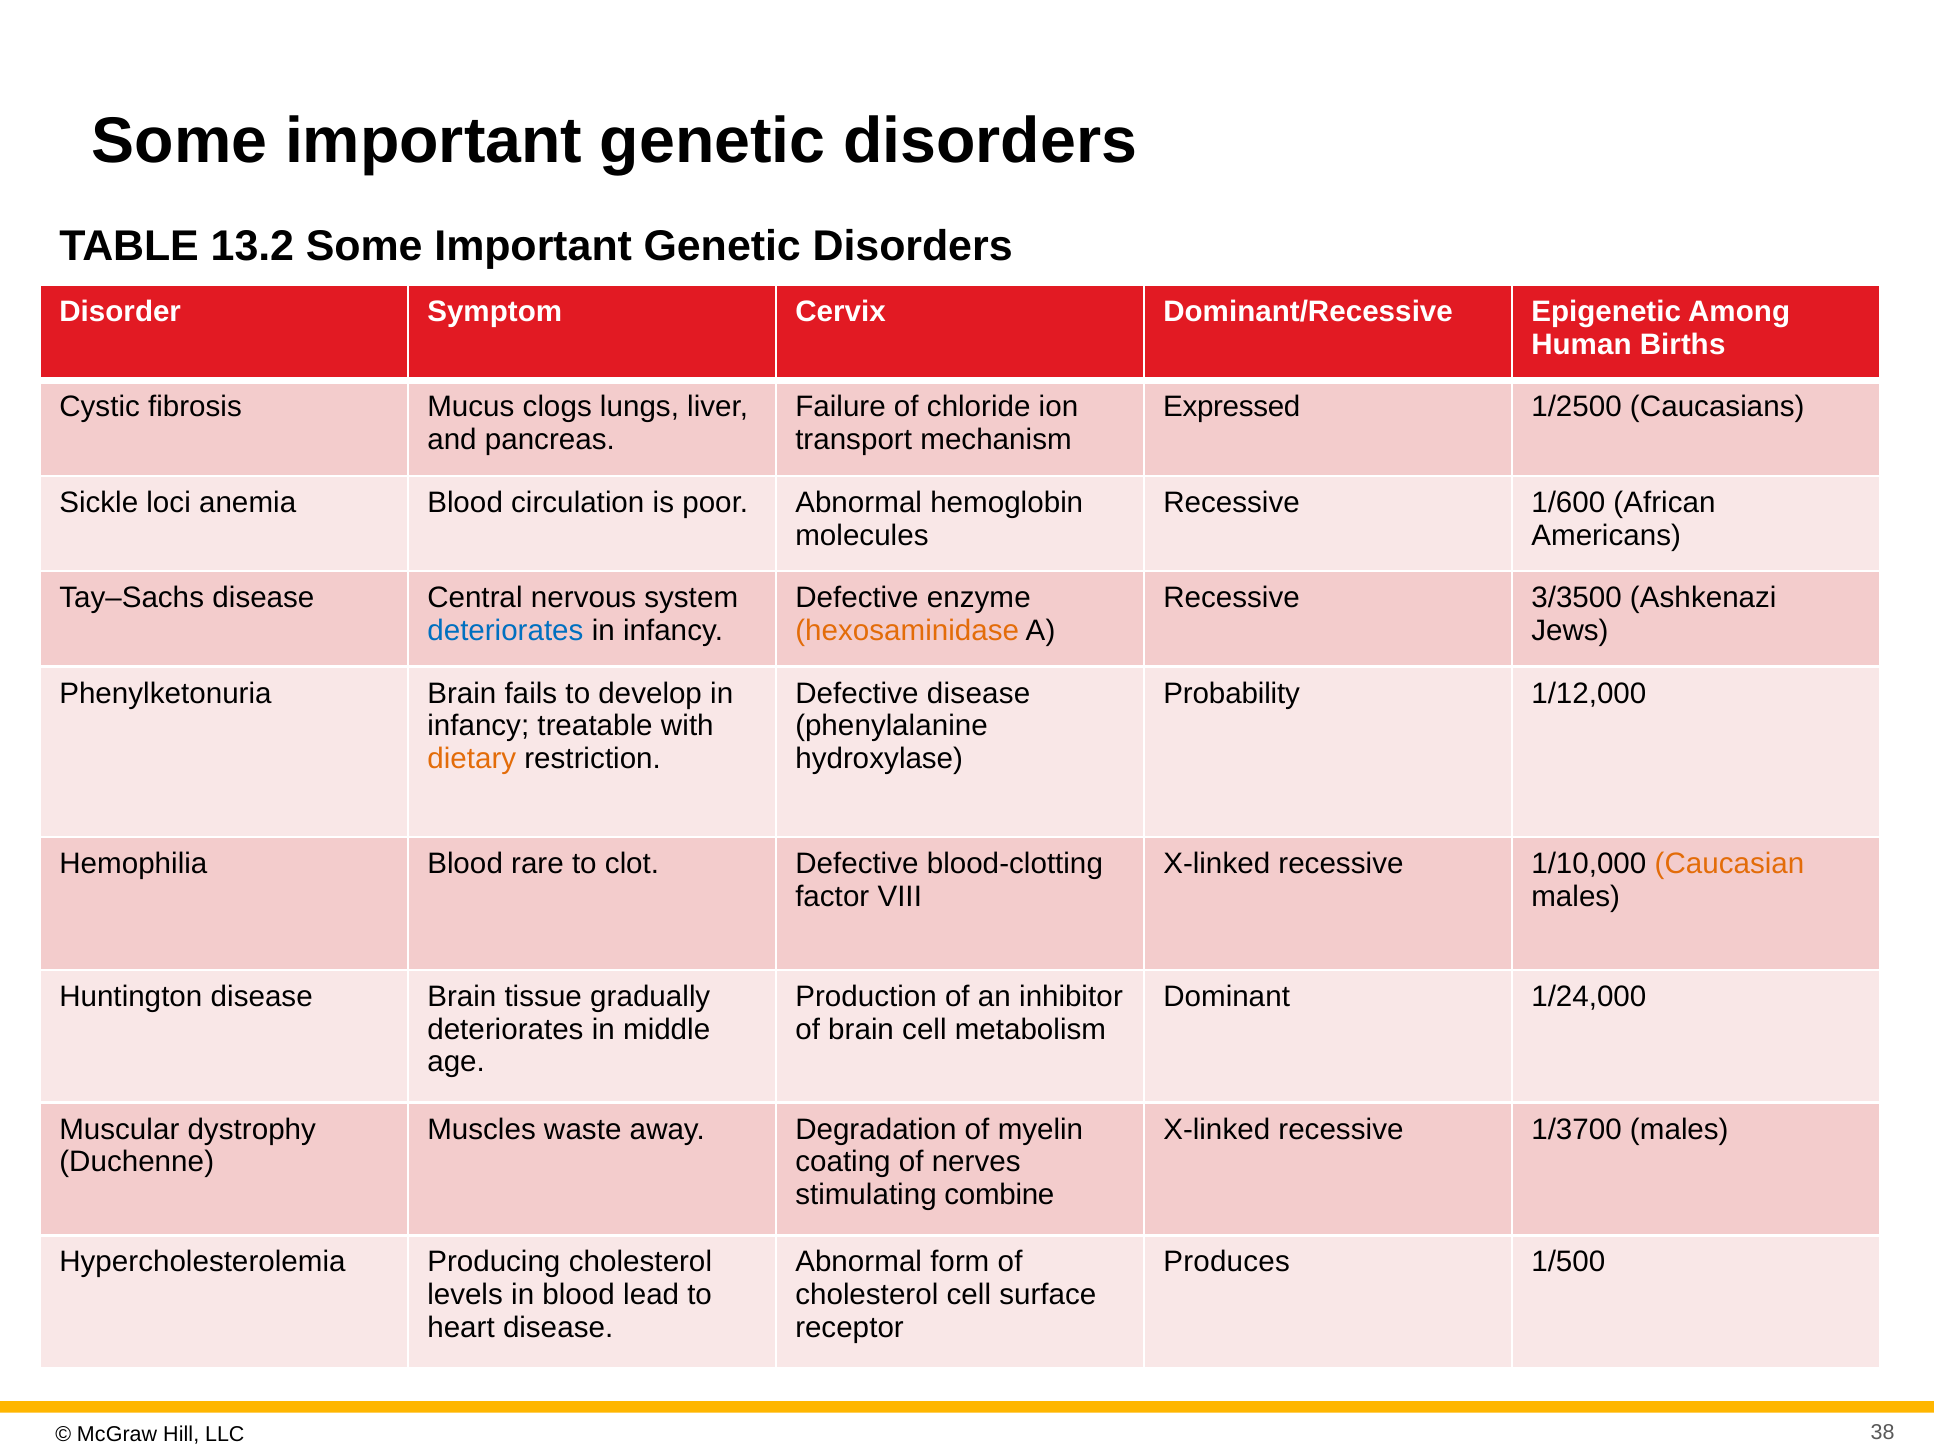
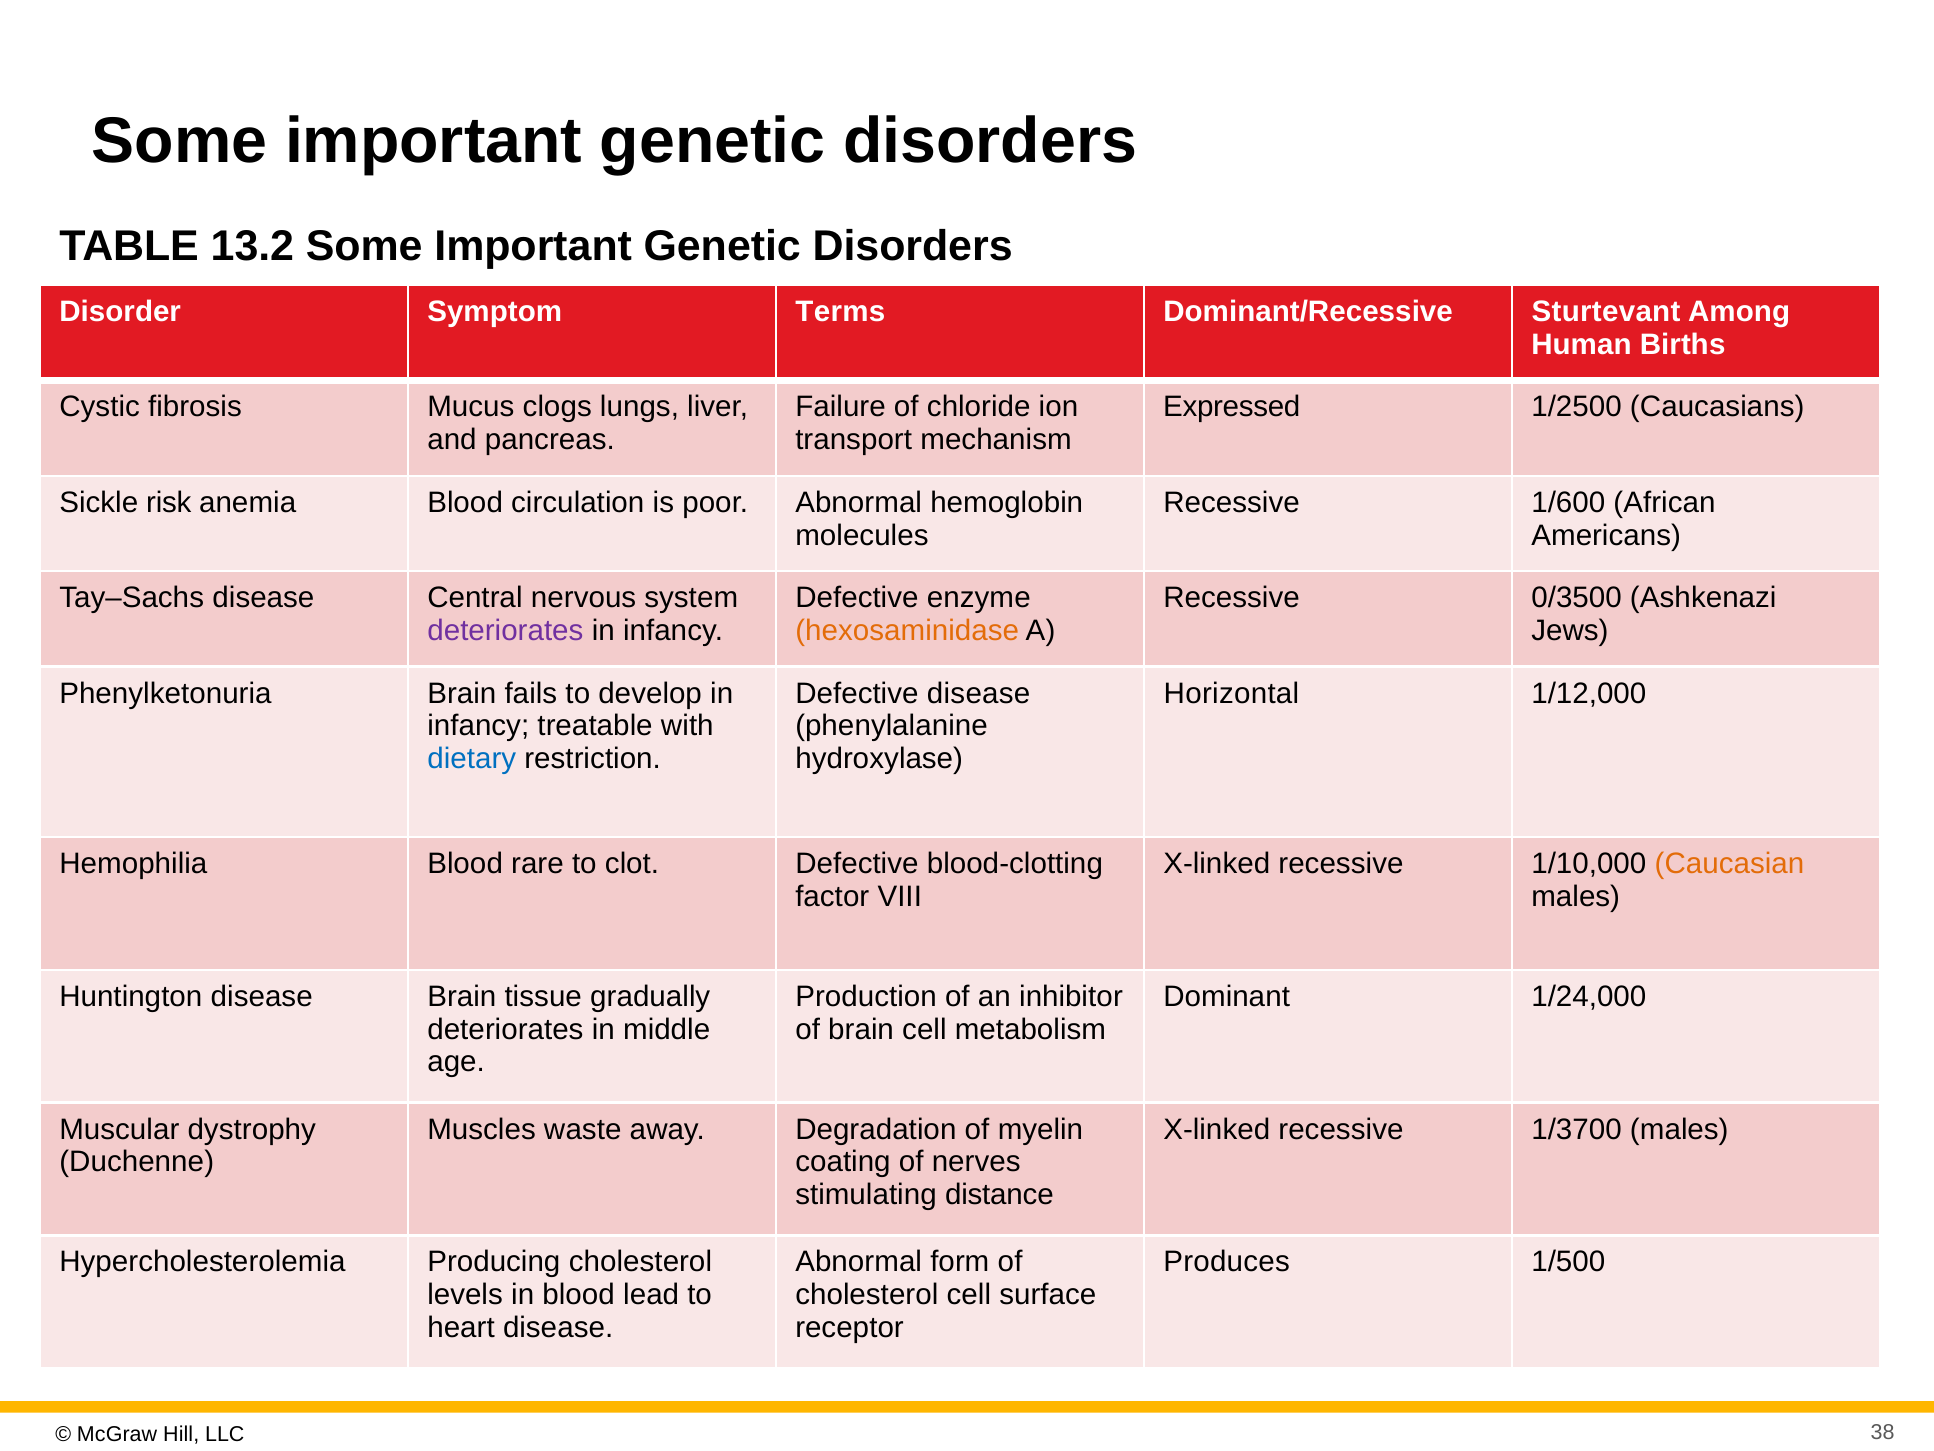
Cervix: Cervix -> Terms (840, 312)
Epigenetic: Epigenetic -> Sturtevant (1606, 312)
loci: loci -> risk (169, 502)
3/3500: 3/3500 -> 0/3500 (1577, 598)
deteriorates colour: blue -> purple (505, 631)
Probability: Probability -> Horizontal (1231, 693)
dietary colour: orange -> blue (472, 759)
combine: combine -> distance (999, 1195)
